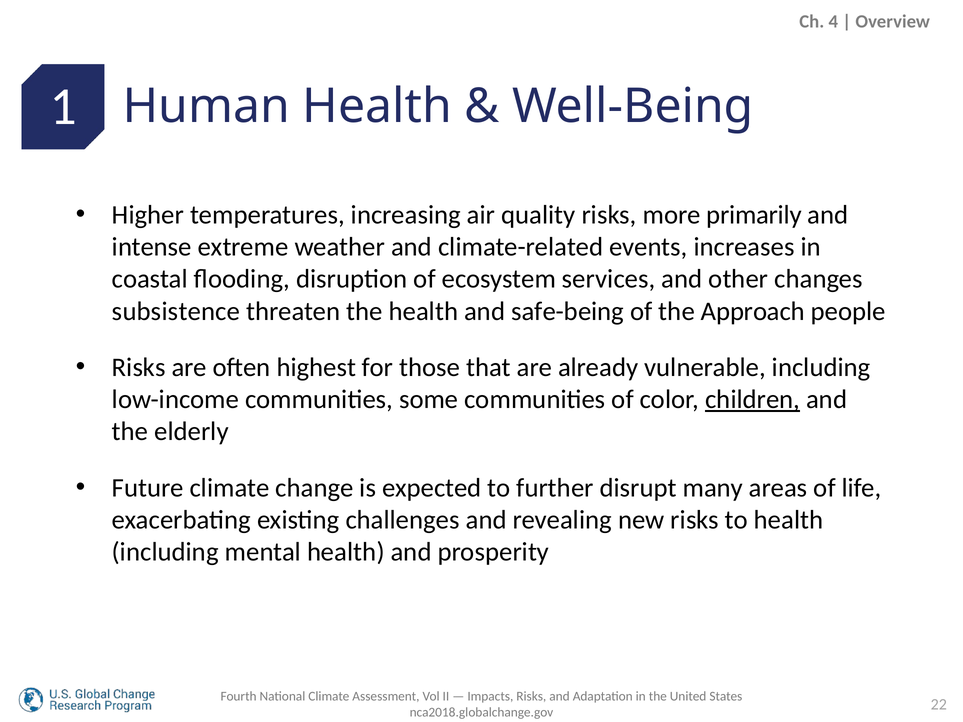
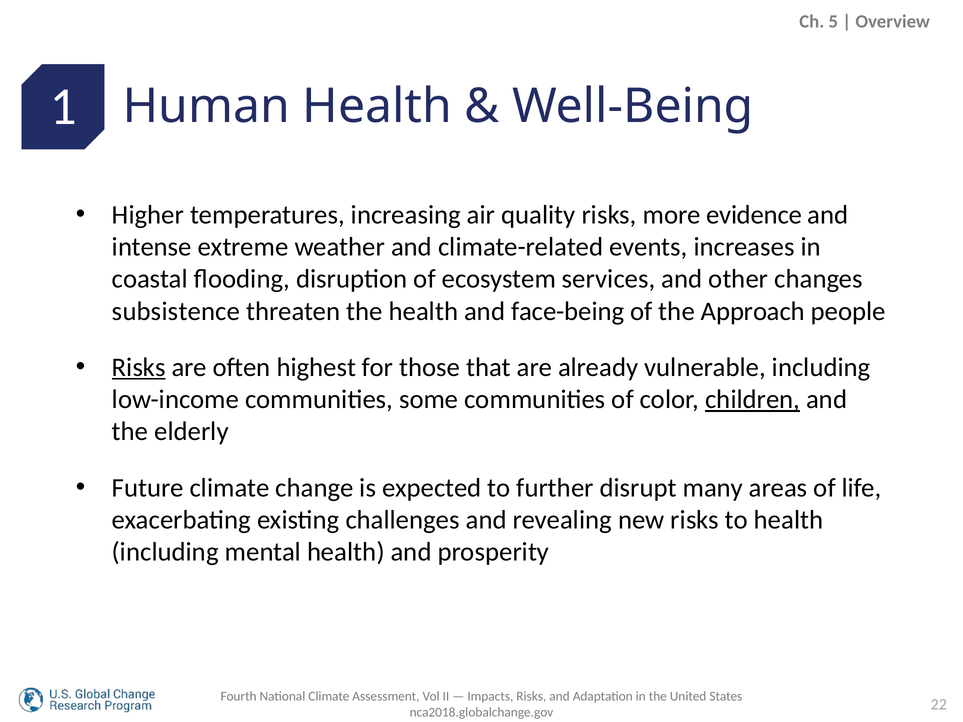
4: 4 -> 5 (833, 21)
primarily: primarily -> evidence (754, 215)
safe-being: safe-being -> face-being (568, 311)
Risks underline: none -> present (139, 368)
